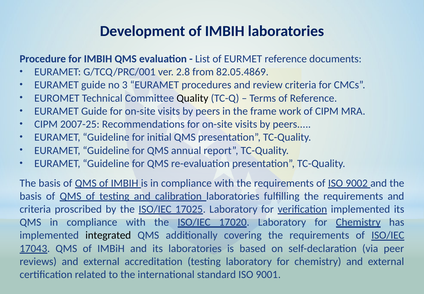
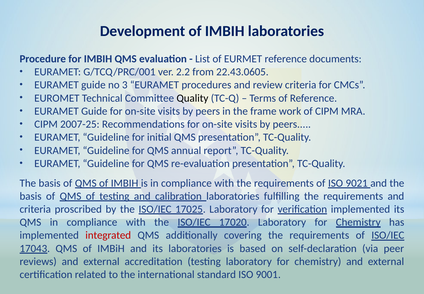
2.8: 2.8 -> 2.2 (183, 72)
82.05.4869: 82.05.4869 -> 22.43.0605 (242, 72)
9002: 9002 -> 9021 (357, 183)
integrated colour: black -> red (108, 235)
